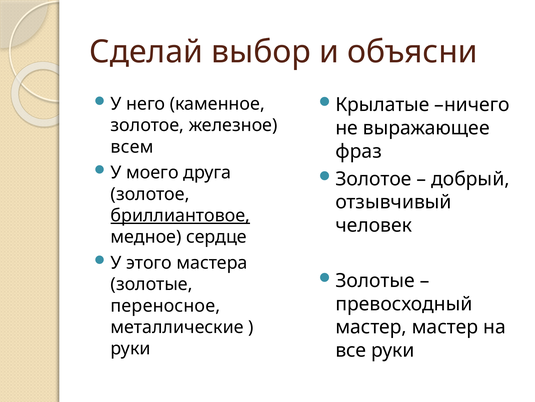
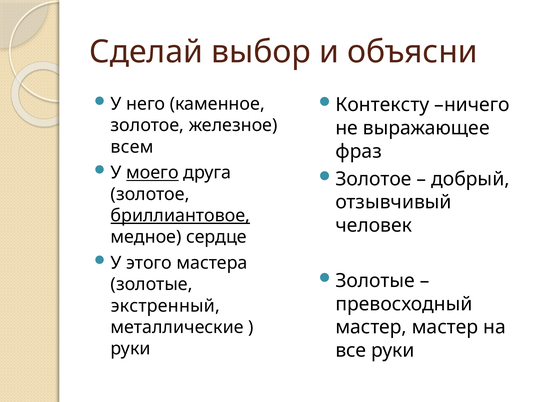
Крылатые: Крылатые -> Контексту (382, 105)
моего underline: none -> present (152, 172)
переносное: переносное -> экстренный (165, 305)
